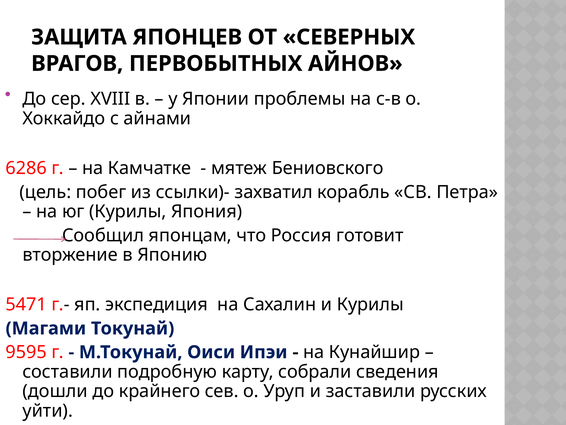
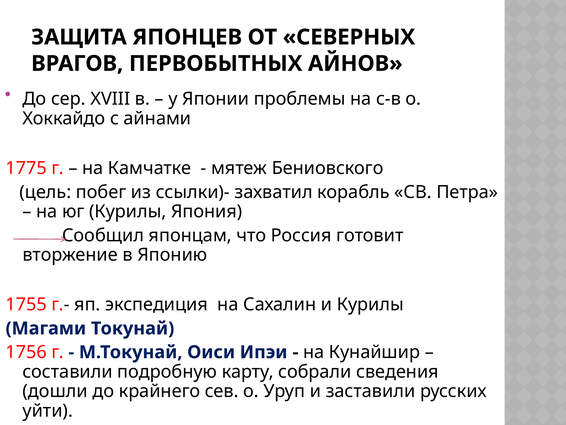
6286: 6286 -> 1775 (26, 168)
5471: 5471 -> 1755 (26, 304)
9595: 9595 -> 1756 (26, 352)
